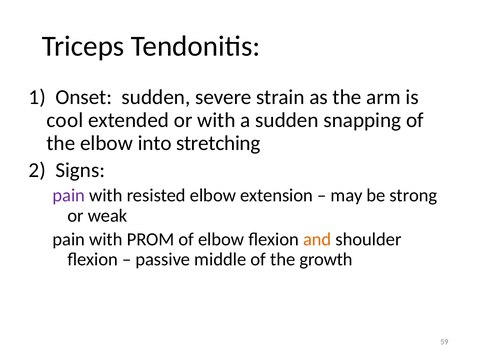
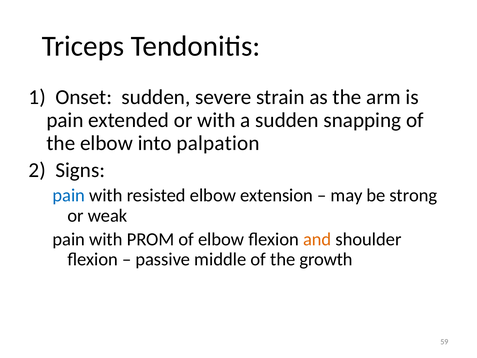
cool: cool -> pain (65, 120)
stretching: stretching -> palpation (218, 143)
pain colour: purple -> blue (69, 195)
